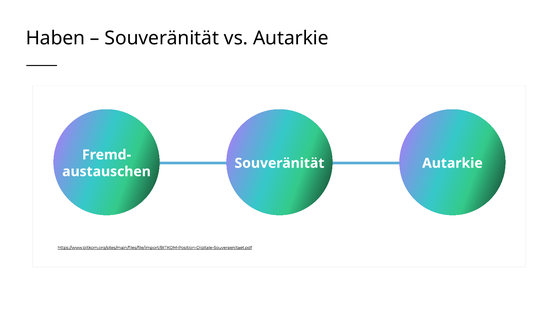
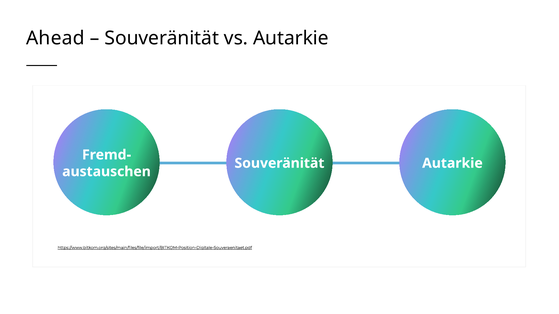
Haben: Haben -> Ahead (55, 38)
